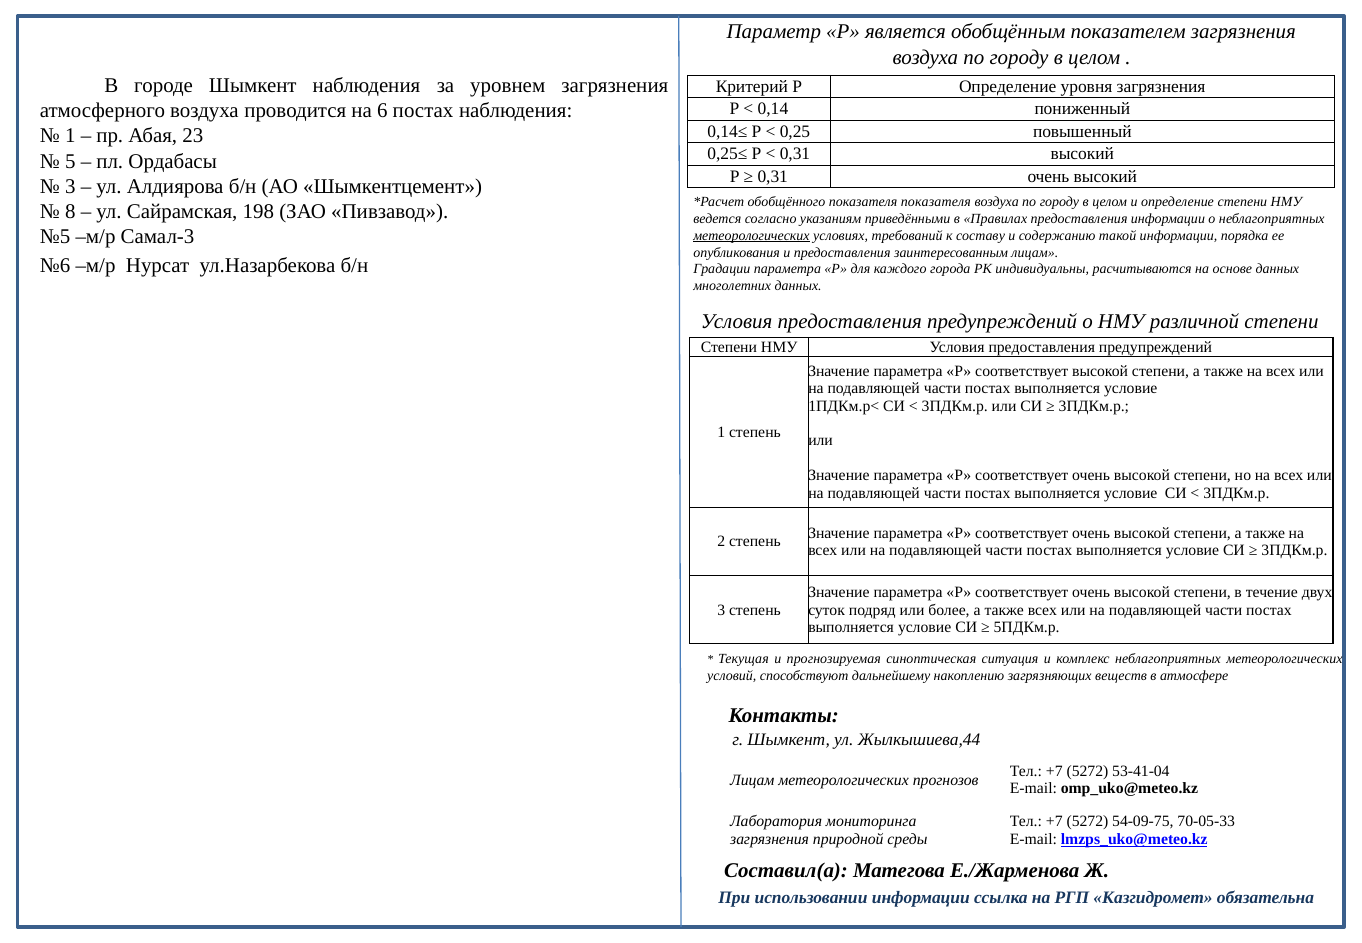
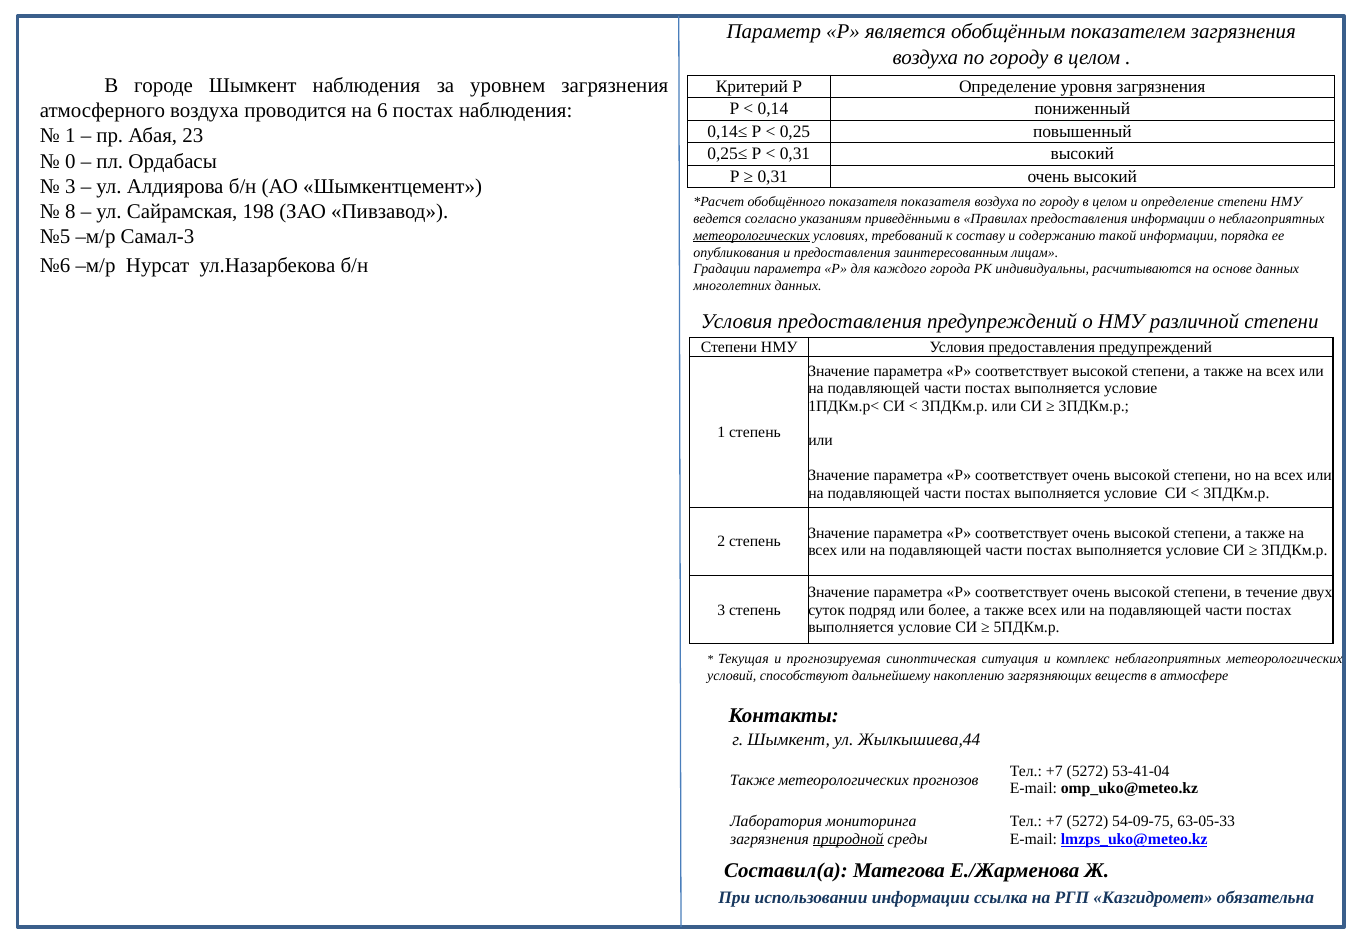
5: 5 -> 0 (70, 161)
Лицам: Лицам -> Также (752, 780)
70-05-33: 70-05-33 -> 63-05-33 (1206, 822)
природной underline: none -> present (848, 839)
